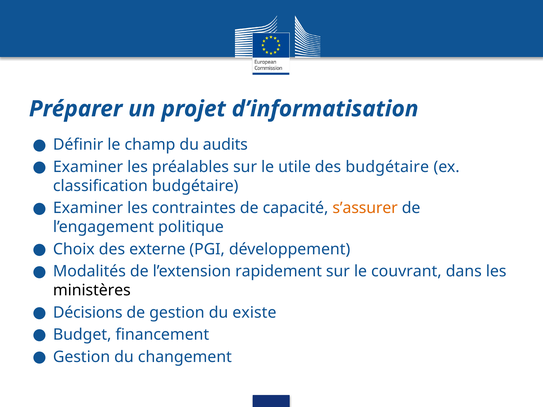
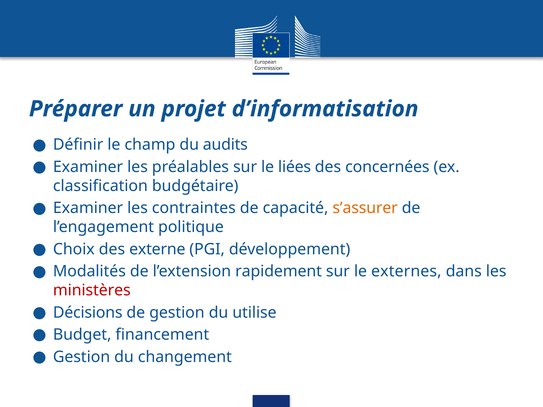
utile: utile -> liées (295, 167)
des budgétaire: budgétaire -> concernées (387, 167)
couvrant: couvrant -> externes (406, 272)
ministères colour: black -> red (92, 291)
existe: existe -> utilise (254, 313)
